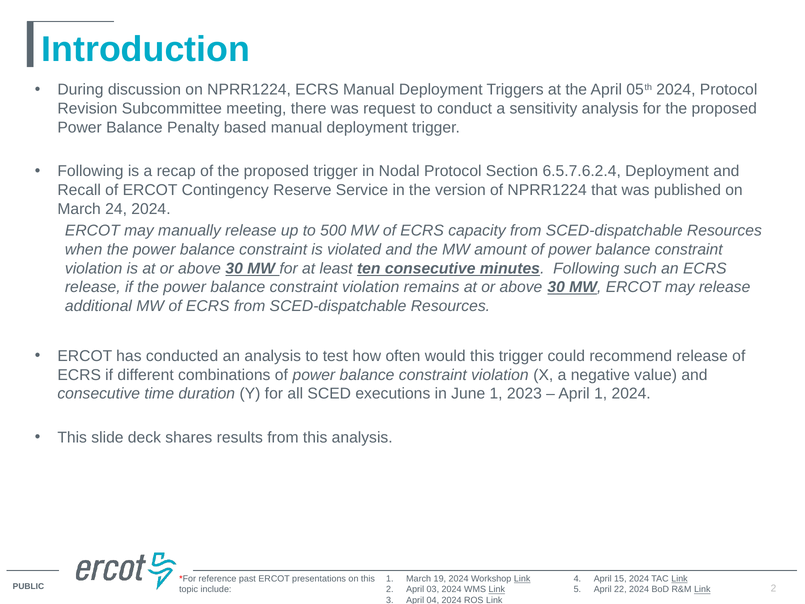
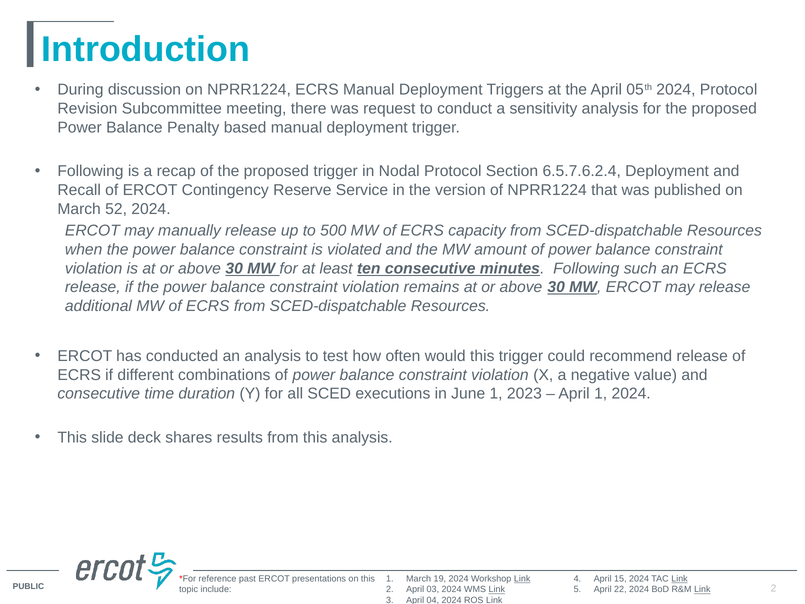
24: 24 -> 52 (116, 209)
